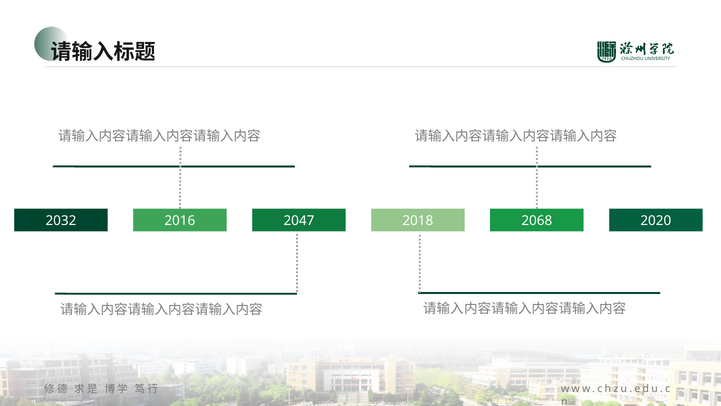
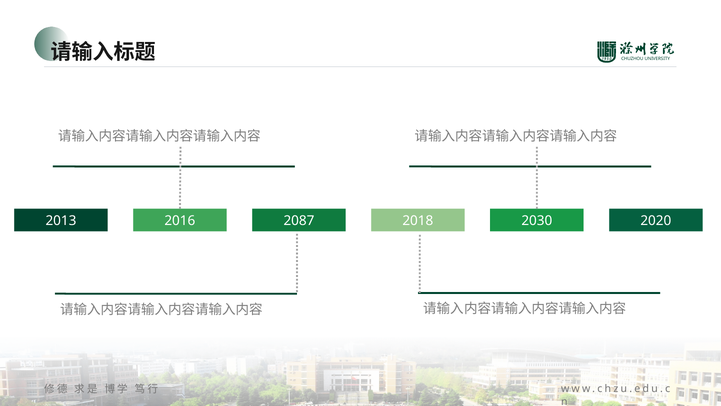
2032: 2032 -> 2013 (61, 221)
2047: 2047 -> 2087 (299, 221)
2068: 2068 -> 2030 (537, 221)
